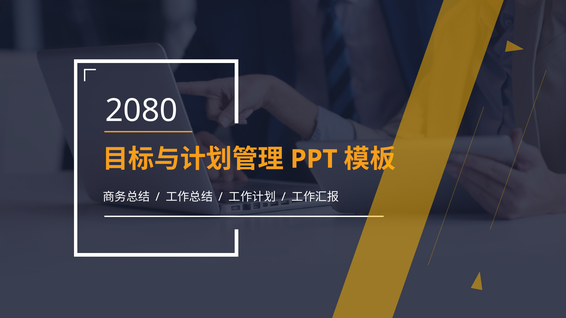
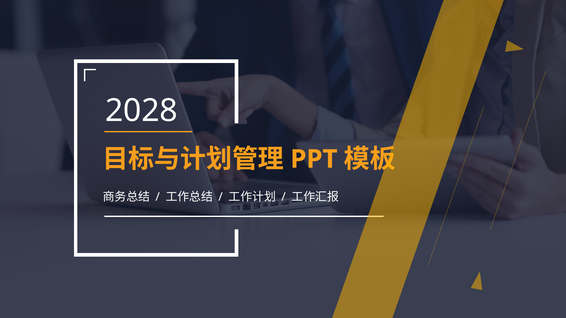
2080: 2080 -> 2028 (141, 111)
